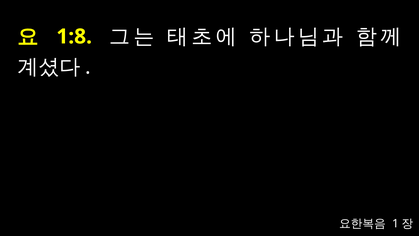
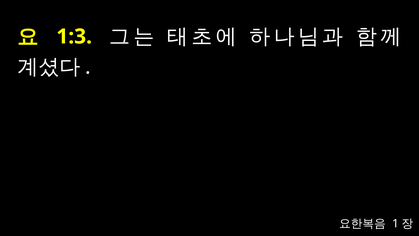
1:8: 1:8 -> 1:3 (74, 37)
